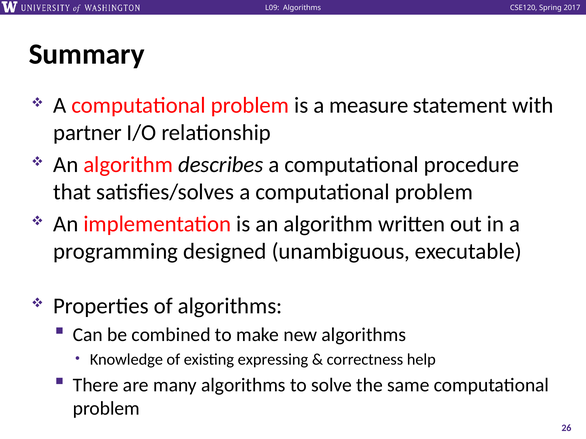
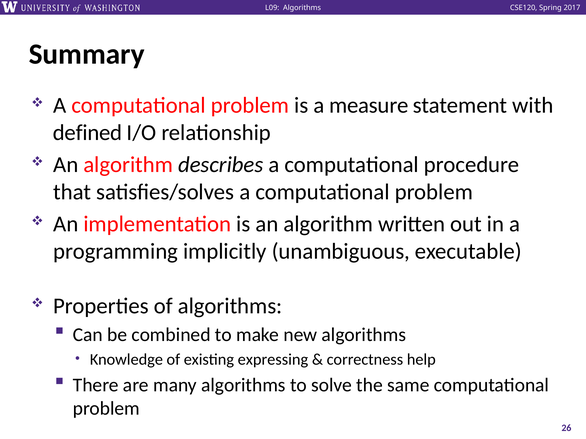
partner: partner -> defined (88, 133)
designed: designed -> implicitly (225, 251)
